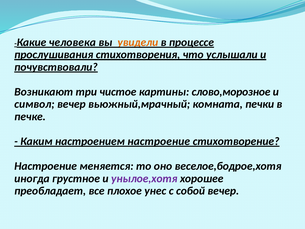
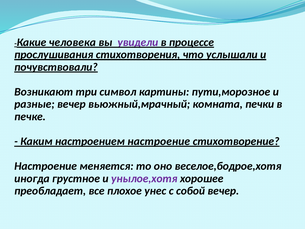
увидели colour: orange -> purple (138, 42)
чистое: чистое -> символ (118, 92)
слово,морозное: слово,морозное -> пути,морозное (231, 92)
символ: символ -> разные (34, 104)
